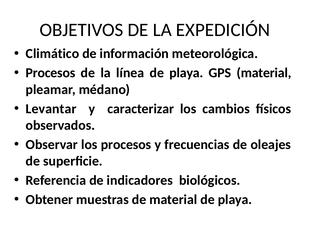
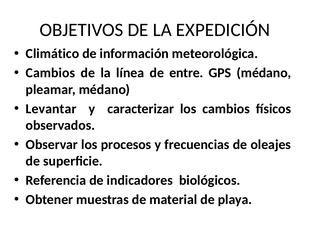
Procesos: Procesos -> Cambios (50, 73)
línea de playa: playa -> entre (186, 73)
GPS material: material -> médano (264, 73)
